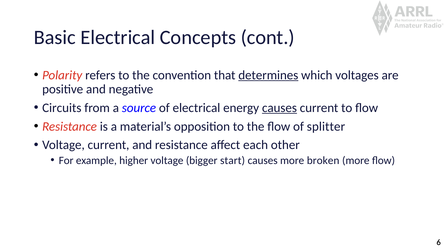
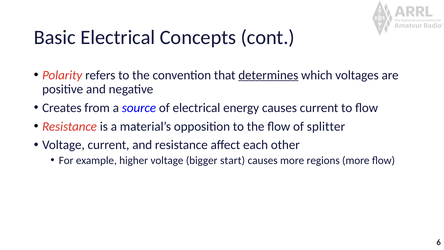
Circuits: Circuits -> Creates (62, 108)
causes underline: present -> none (279, 108)
broken: broken -> regions (323, 160)
